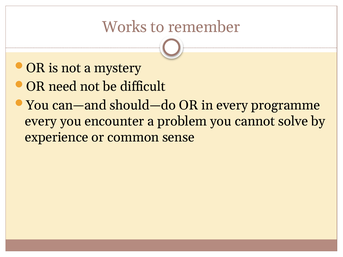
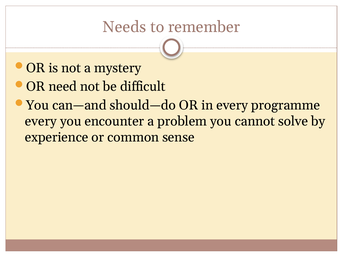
Works: Works -> Needs (124, 27)
